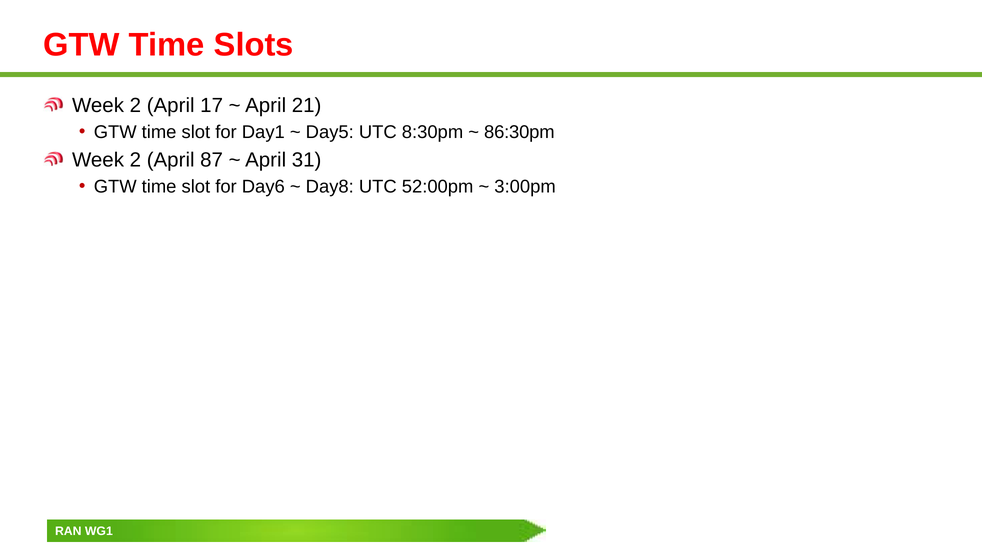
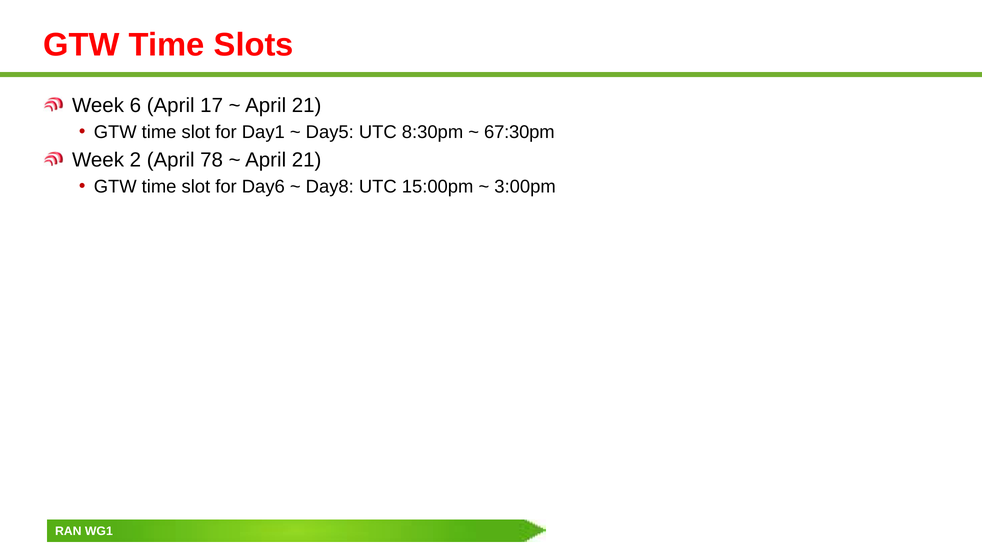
2: 2 -> 6 (135, 106)
86:30pm: 86:30pm -> 67:30pm (519, 132)
87: 87 -> 78 (212, 160)
31: 31 -> 21 (307, 160)
52:00pm: 52:00pm -> 15:00pm (438, 187)
